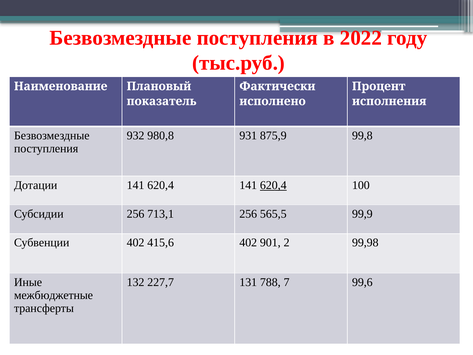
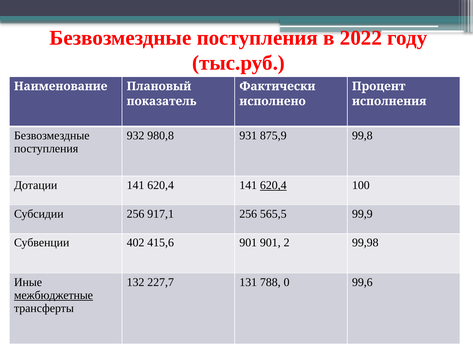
713,1: 713,1 -> 917,1 (161, 214)
415,6 402: 402 -> 901 (248, 242)
7: 7 -> 0 (287, 282)
межбюджетные underline: none -> present (53, 295)
